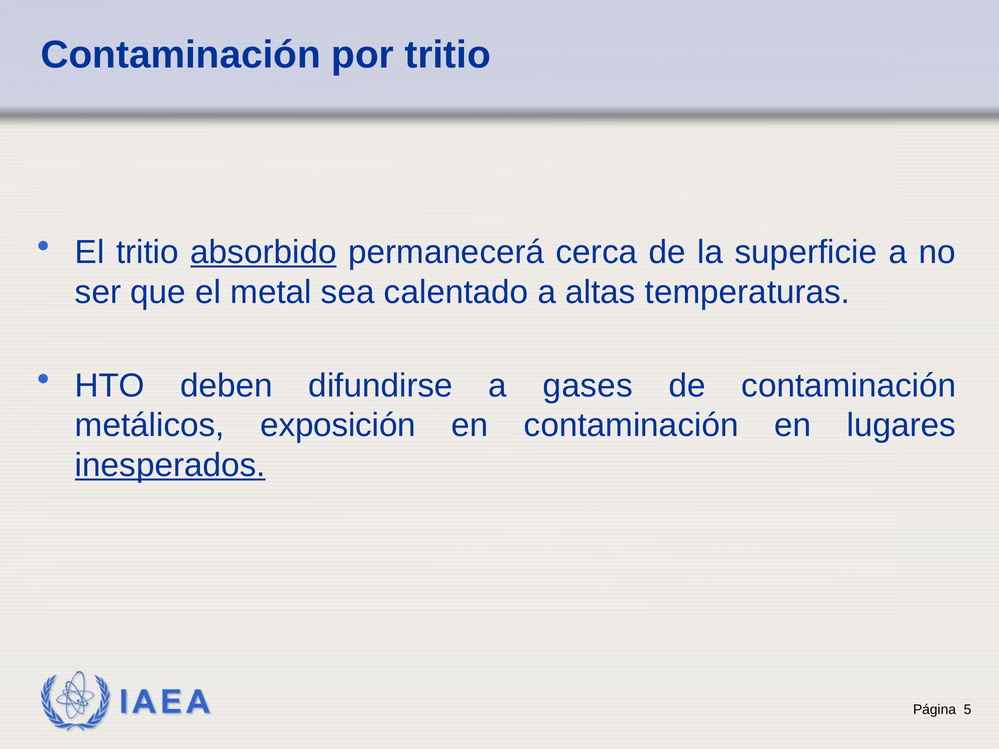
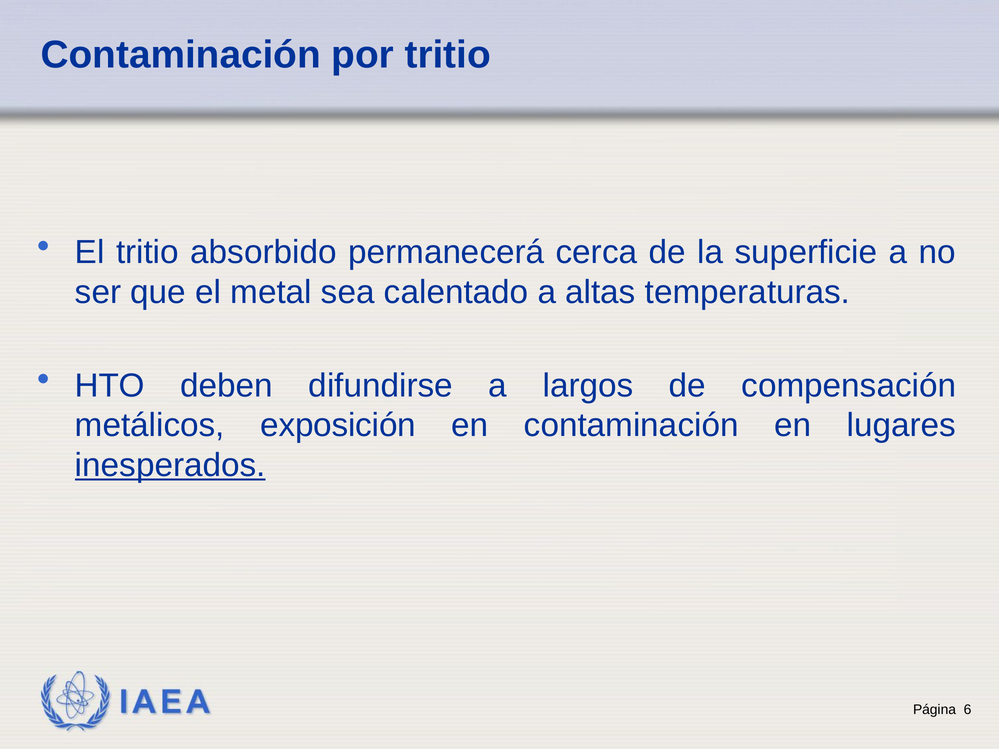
absorbido underline: present -> none (263, 252)
gases: gases -> largos (588, 386)
de contaminación: contaminación -> compensación (849, 386)
5: 5 -> 6 (968, 710)
